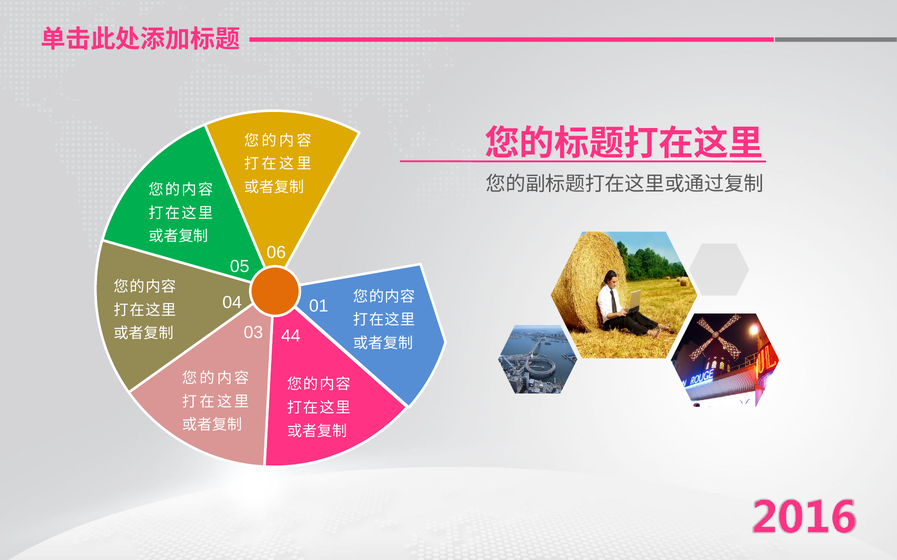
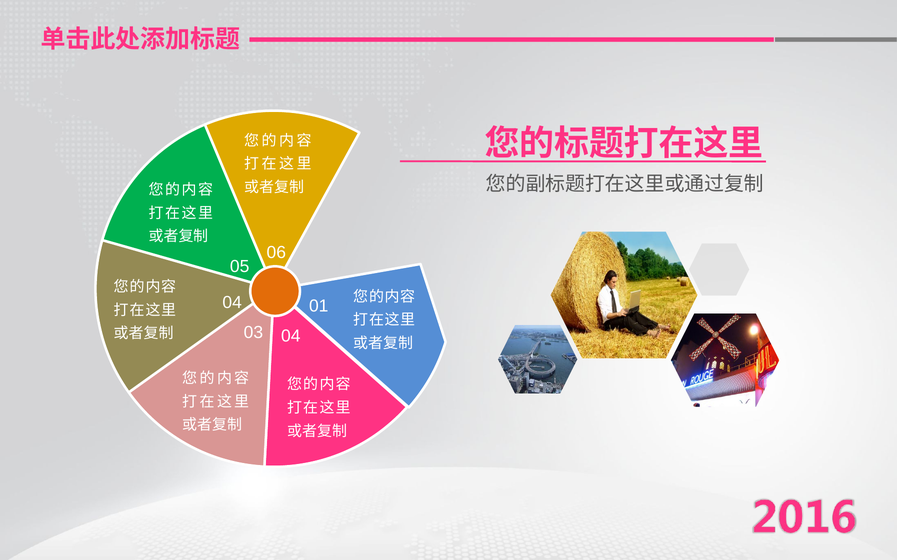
03 44: 44 -> 04 (291, 336)
